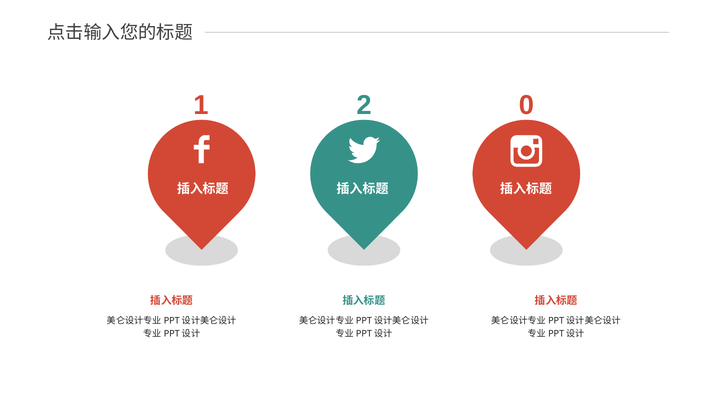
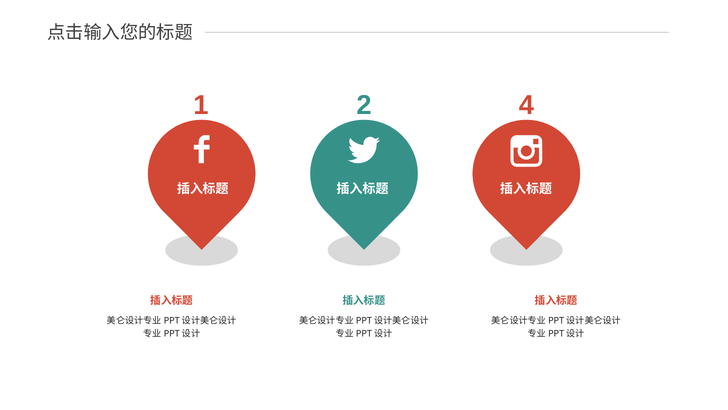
0: 0 -> 4 (526, 105)
